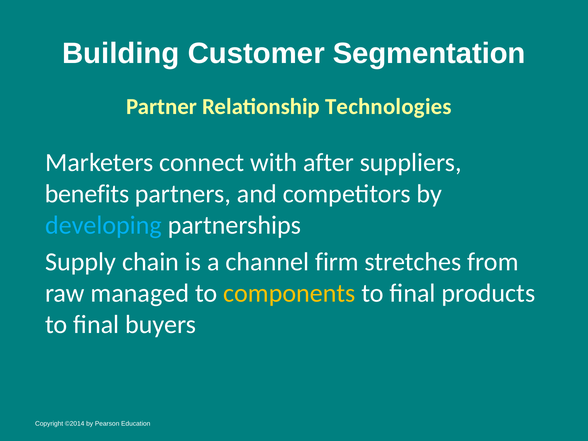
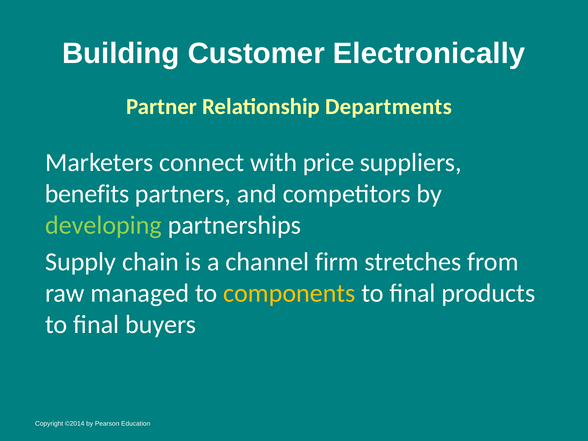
Segmentation: Segmentation -> Electronically (429, 53)
Technologies: Technologies -> Departments (388, 106)
after: after -> price (329, 163)
developing colour: light blue -> light green (103, 225)
